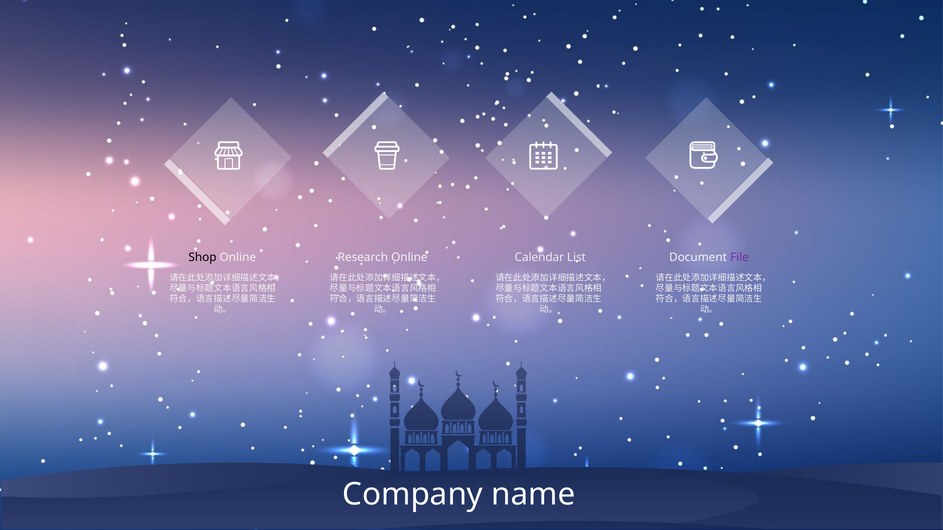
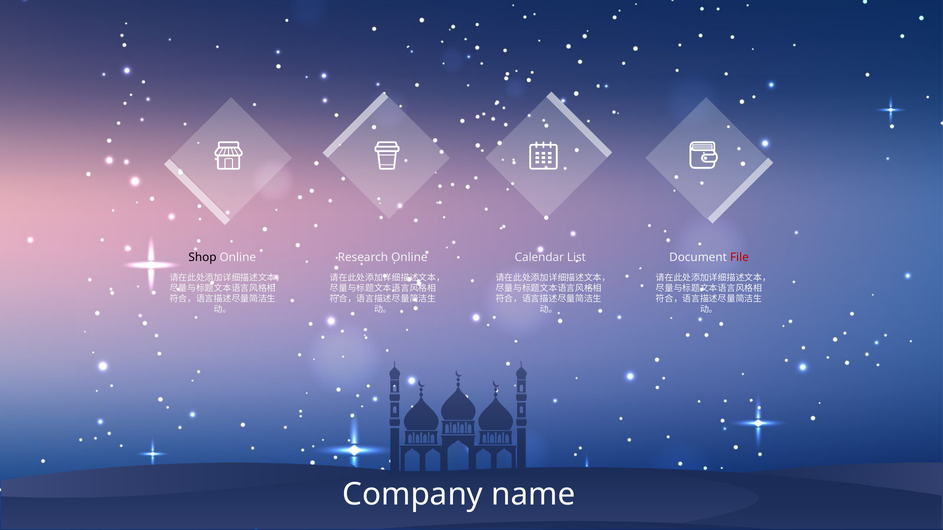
File colour: purple -> red (739, 258)
